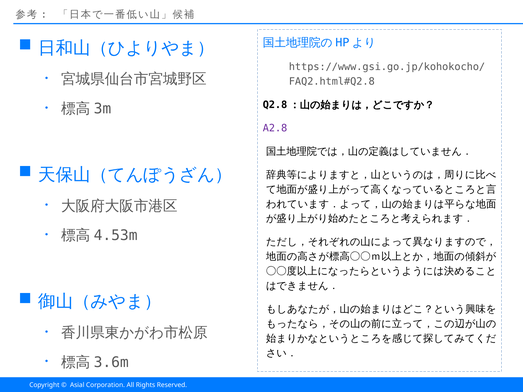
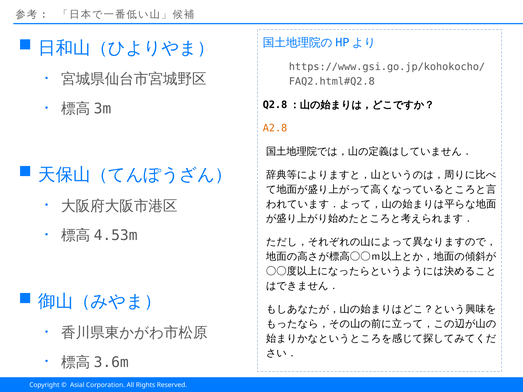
A2.8 colour: purple -> orange (275, 128)
